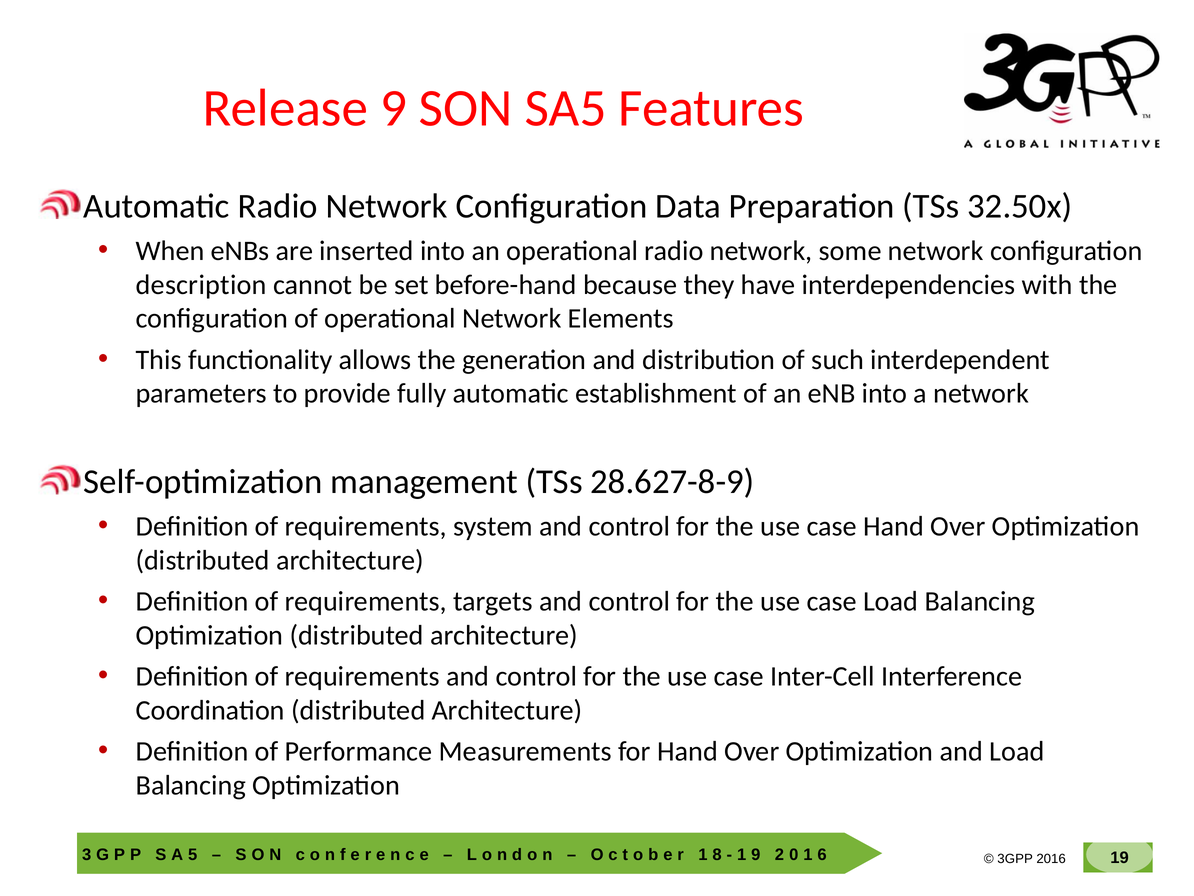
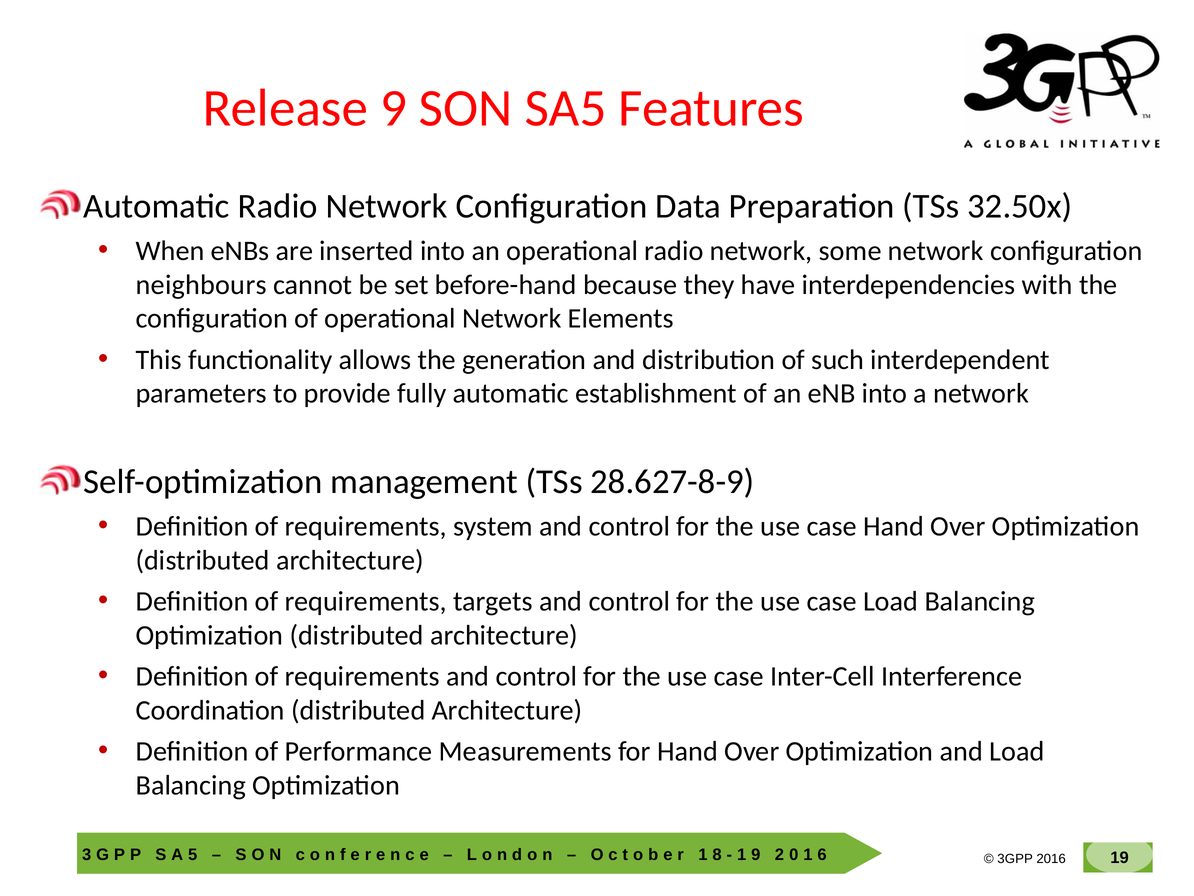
description: description -> neighbours (201, 285)
